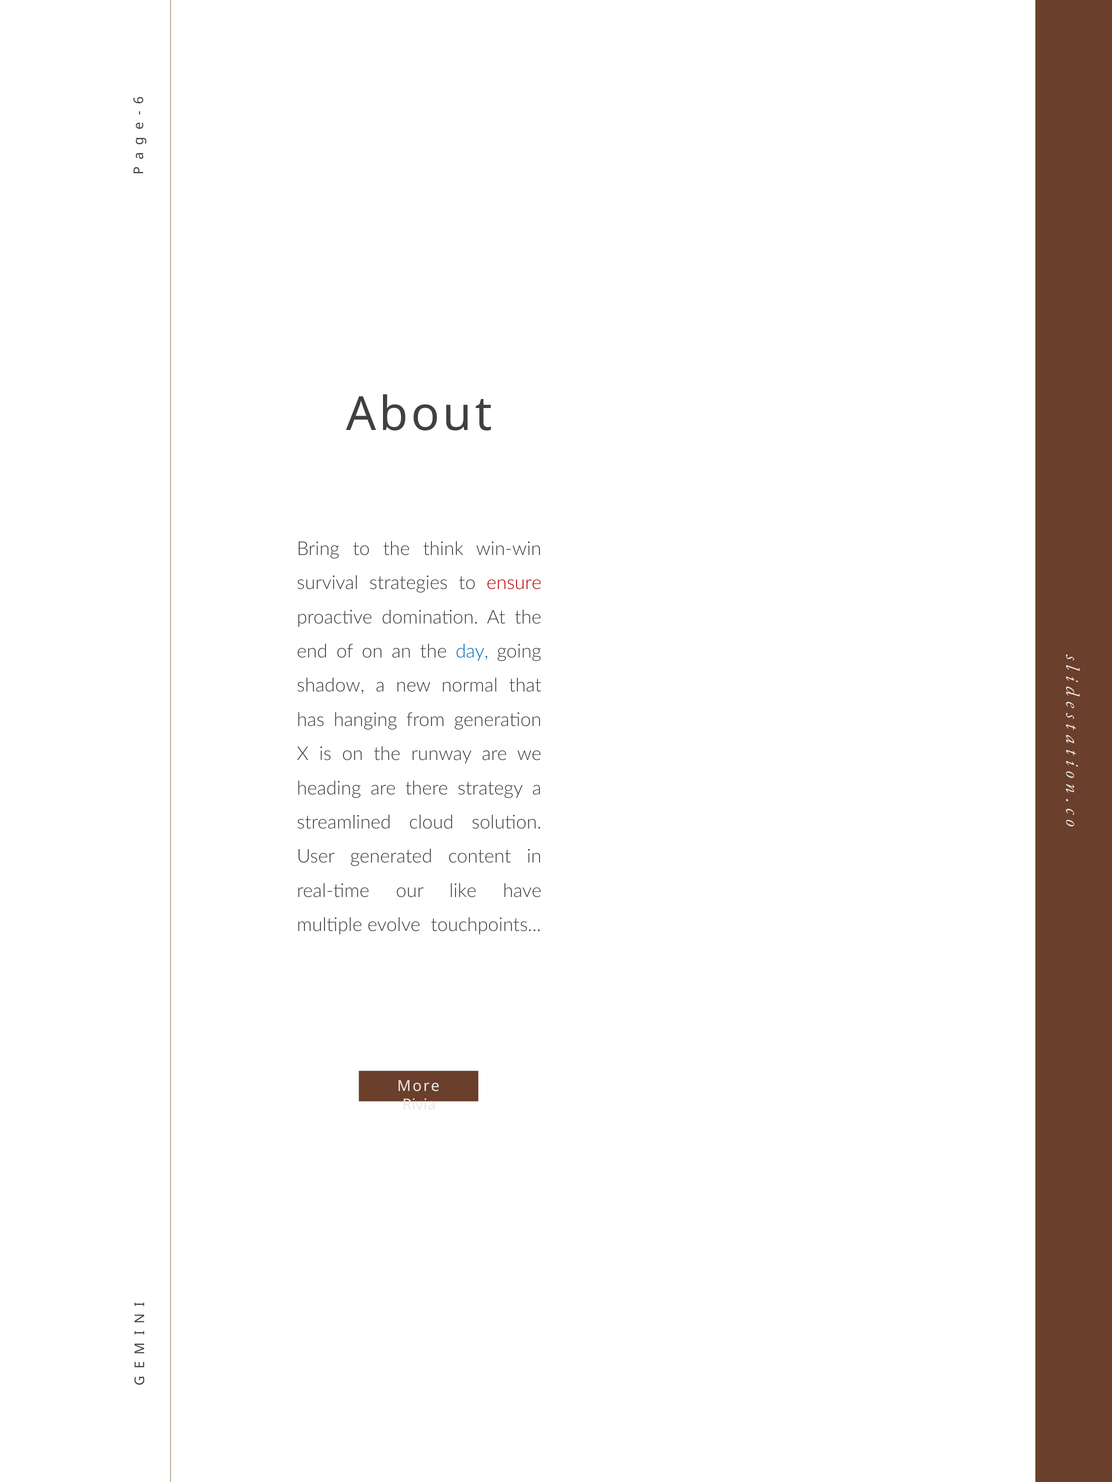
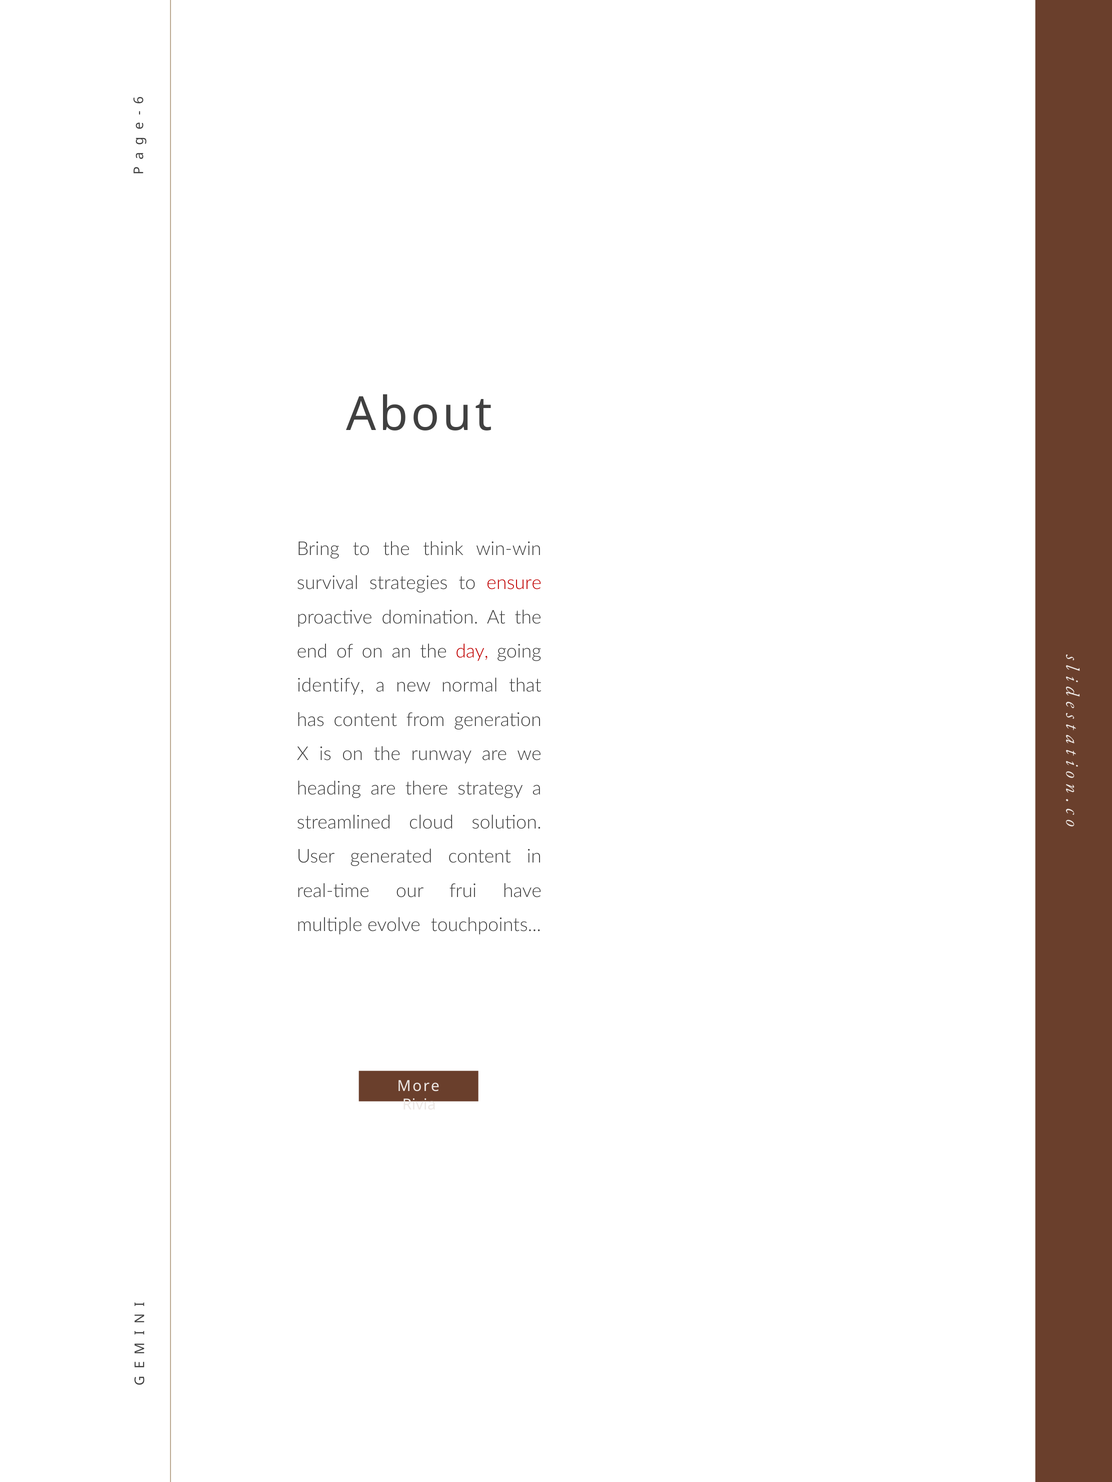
day colour: blue -> red (472, 652)
shadow: shadow -> identify (331, 686)
has hanging: hanging -> content (365, 720)
like: like -> frui (463, 891)
